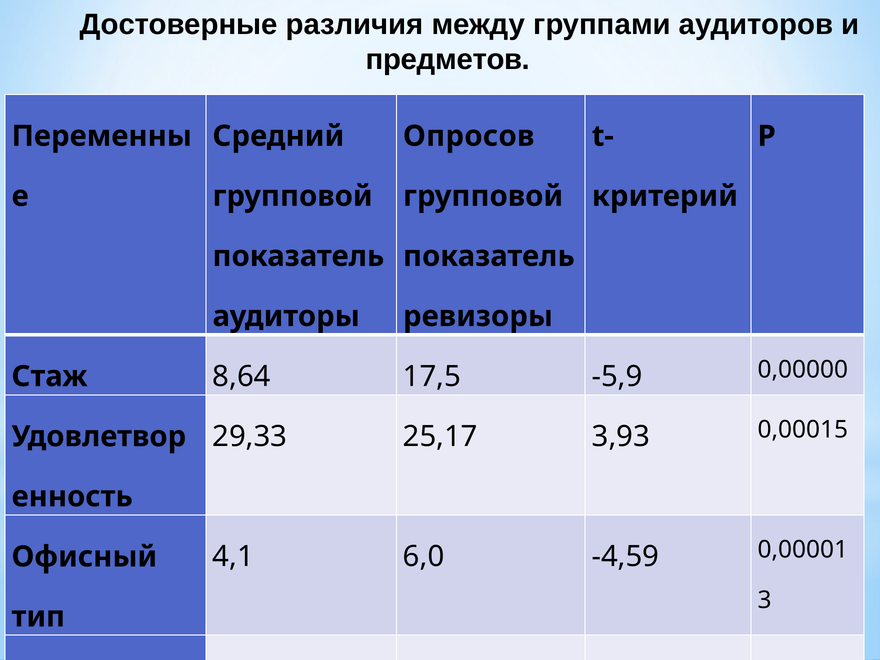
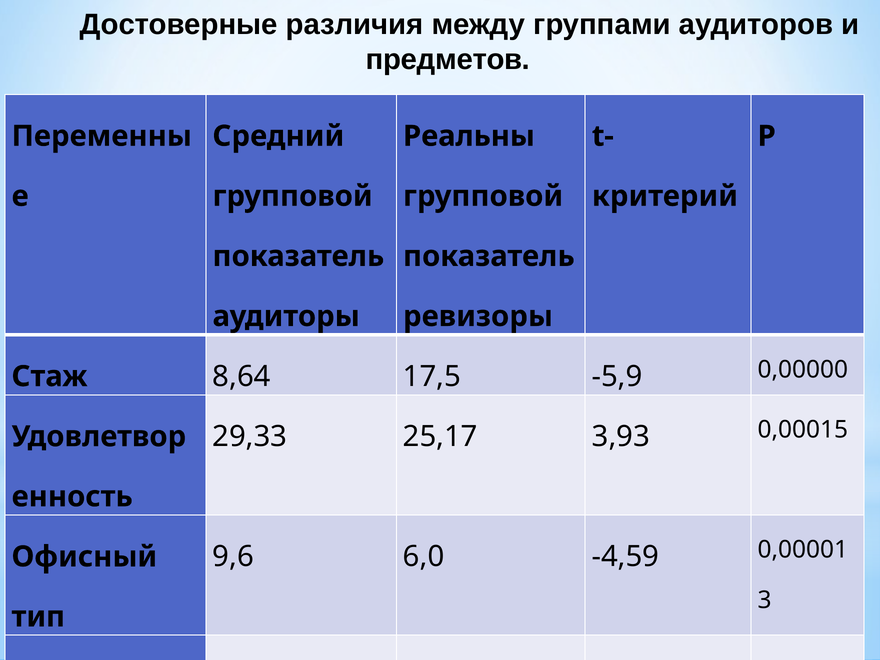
Опросов: Опросов -> Реальны (469, 136)
4,1: 4,1 -> 9,6 (233, 557)
